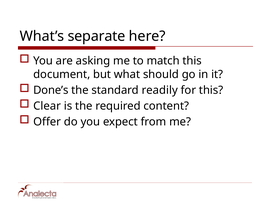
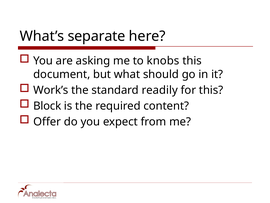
match: match -> knobs (163, 61)
Done’s: Done’s -> Work’s (51, 90)
Clear: Clear -> Block (47, 106)
